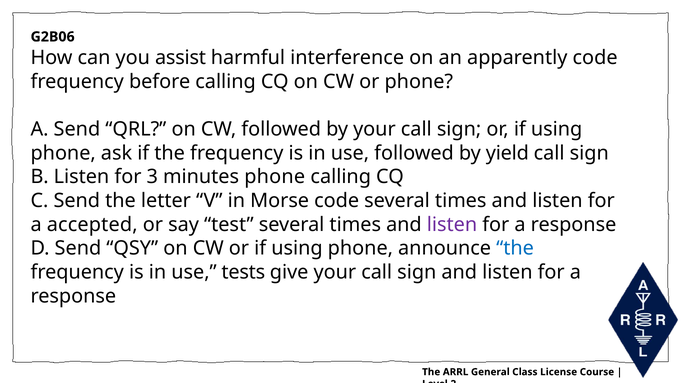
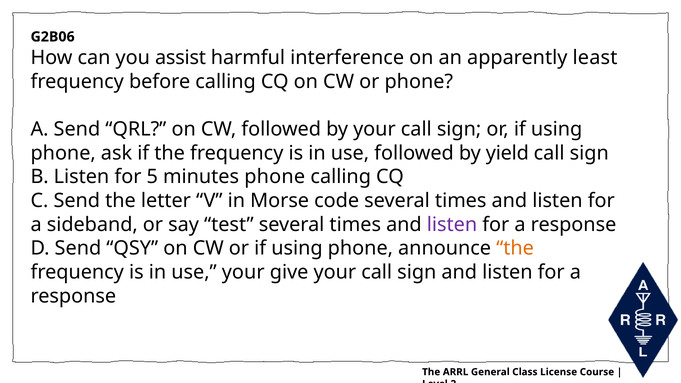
apparently code: code -> least (595, 58)
3: 3 -> 5 (152, 177)
accepted: accepted -> sideband (92, 225)
the colour: blue -> orange (515, 248)
use tests: tests -> your (243, 272)
